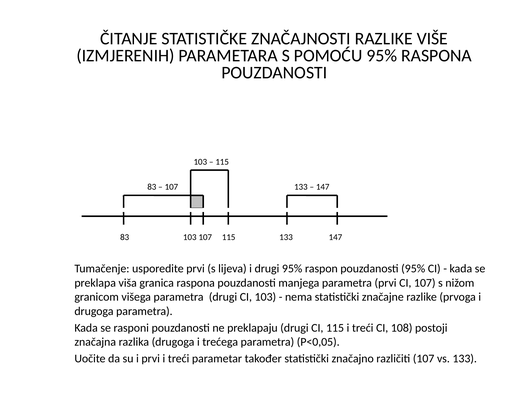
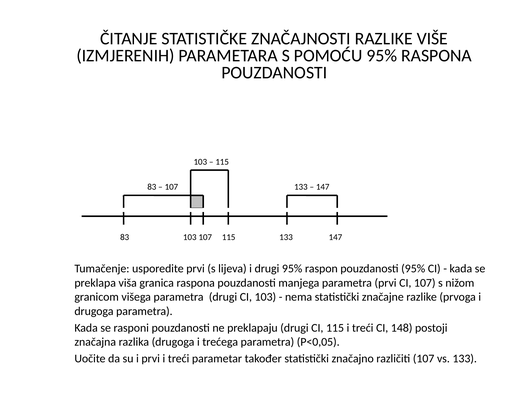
108: 108 -> 148 (402, 328)
